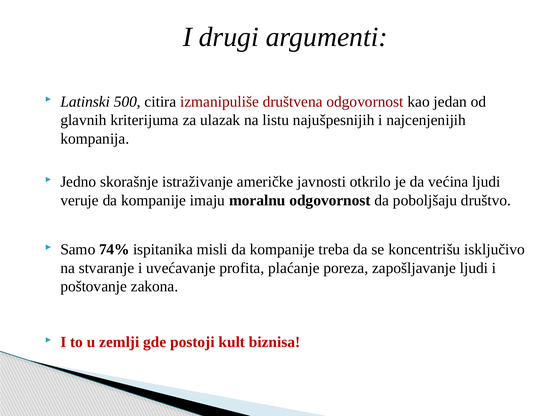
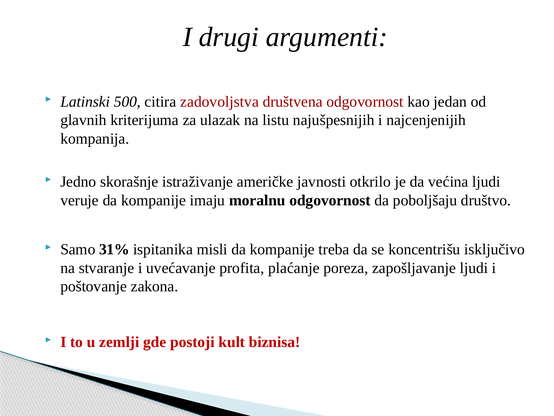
izmanipuliše: izmanipuliše -> zadovoljstva (220, 101)
74%: 74% -> 31% (114, 249)
